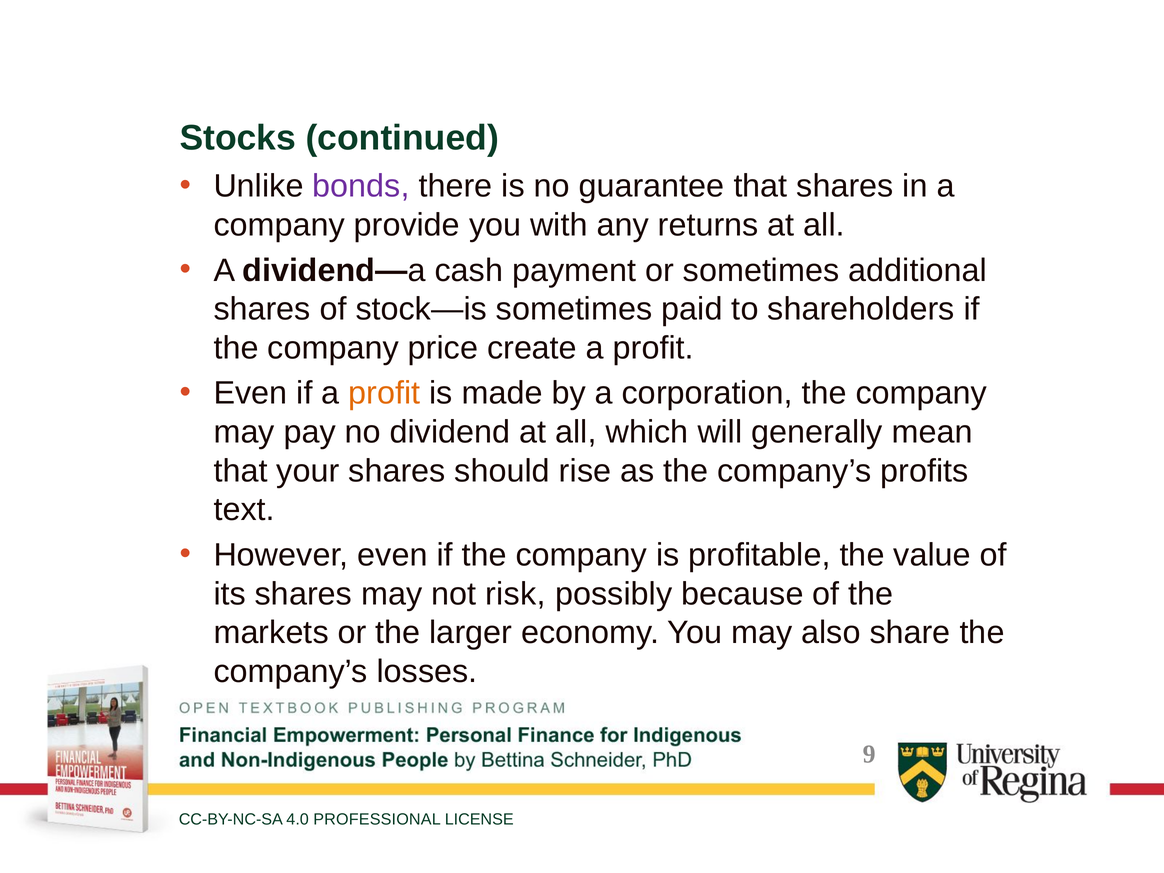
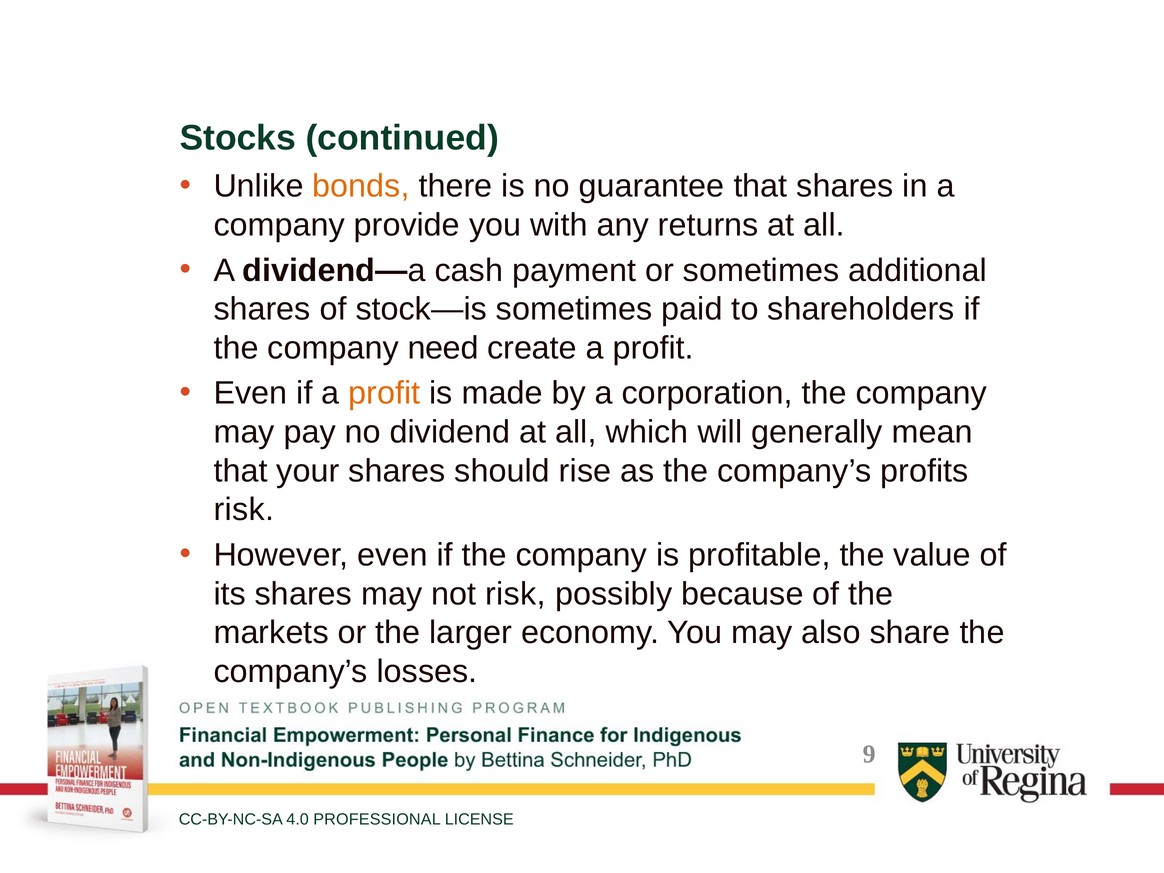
bonds colour: purple -> orange (361, 186)
price: price -> need (443, 348)
text: text -> risk (244, 510)
